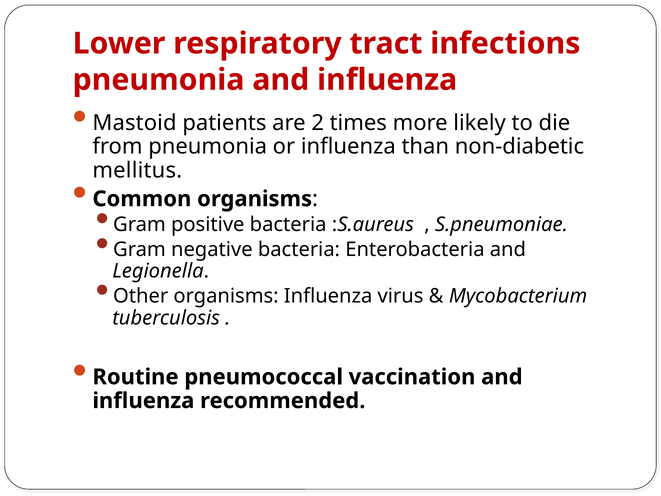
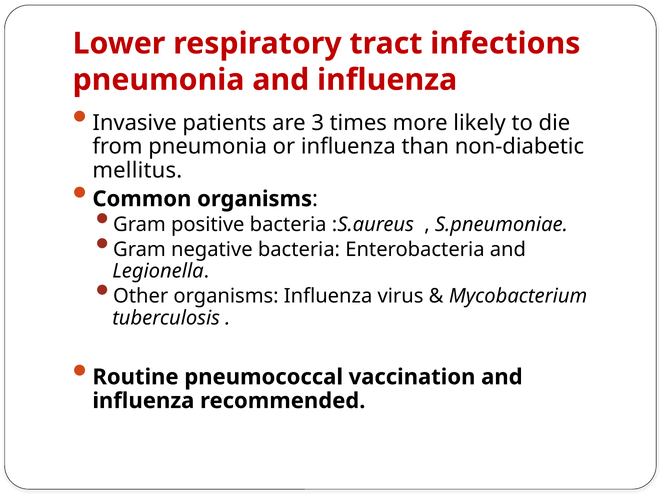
Mastoid: Mastoid -> Invasive (135, 123)
2: 2 -> 3 (318, 123)
